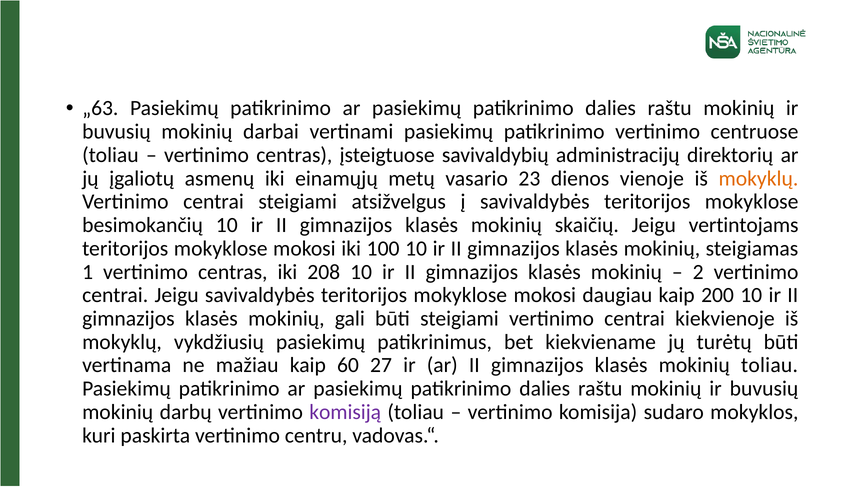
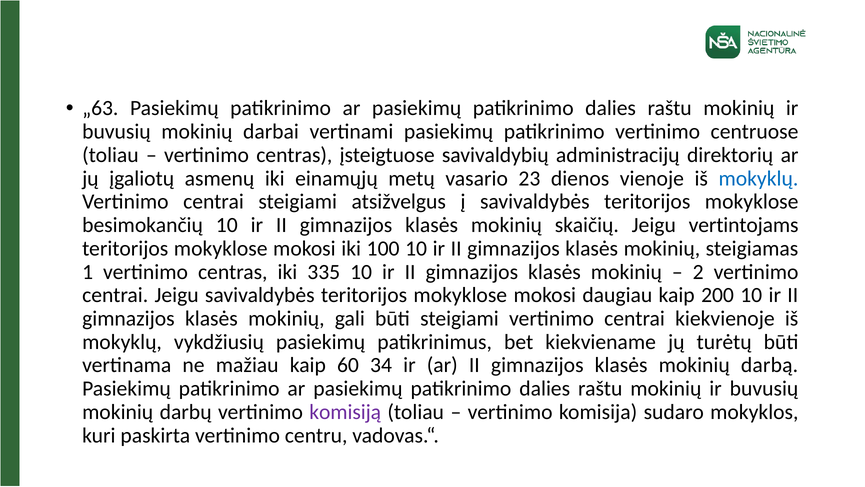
mokyklų colour: orange -> blue (758, 178)
208: 208 -> 335 (324, 272)
27: 27 -> 34 (381, 365)
mokinių toliau: toliau -> darbą (770, 365)
